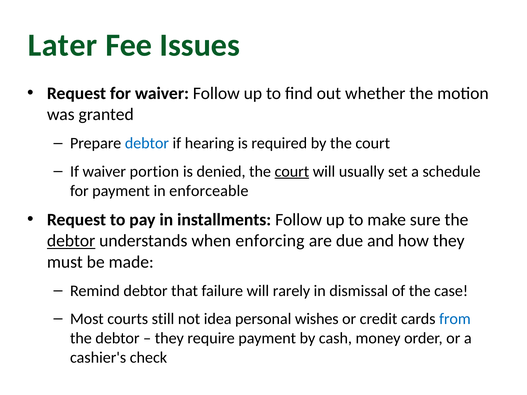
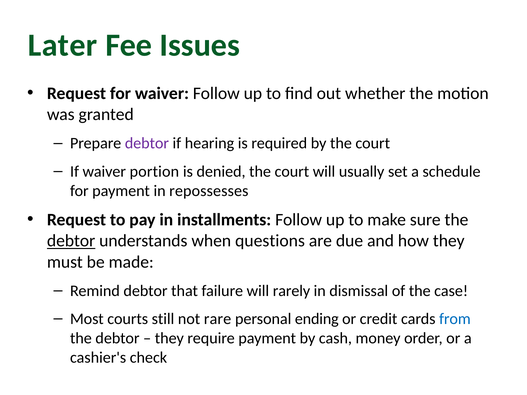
debtor colour: blue -> purple (147, 143)
court underline: present -> none (292, 172)
enforceable: enforceable -> repossesses (209, 191)
enforcing: enforcing -> questions (270, 241)
idea: idea -> rare (218, 319)
wishes: wishes -> ending (317, 319)
